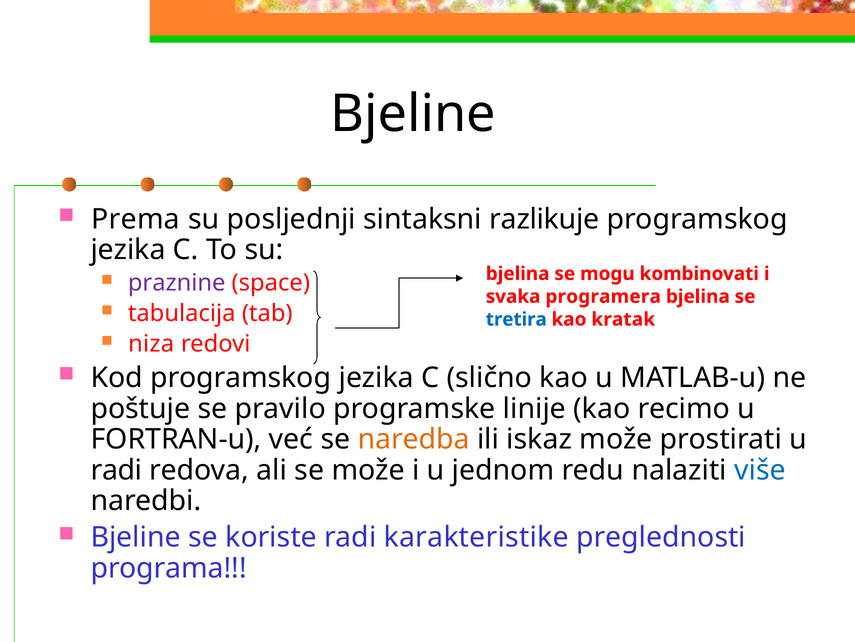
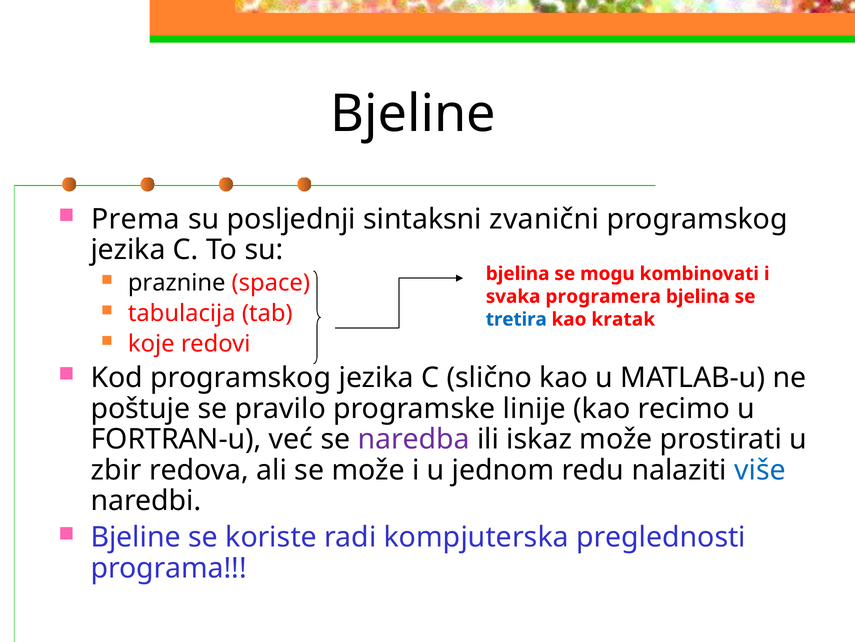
razlikuje: razlikuje -> zvanični (544, 219)
praznine colour: purple -> black (177, 283)
niza: niza -> koje (151, 344)
naredba colour: orange -> purple (414, 439)
radi: radi -> zbir (116, 470)
karakteristike: karakteristike -> kompjuterska (476, 537)
